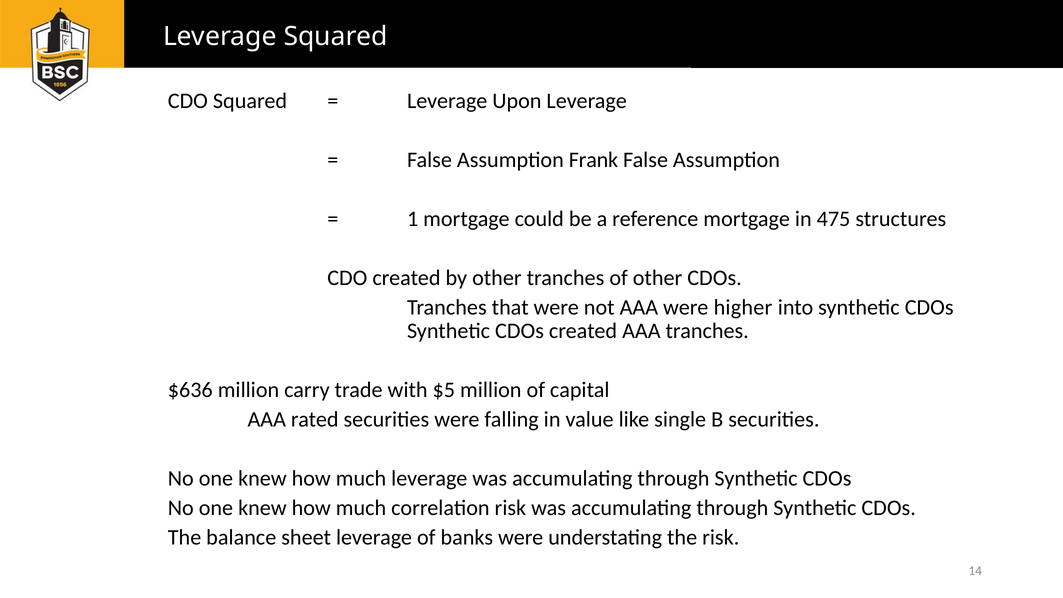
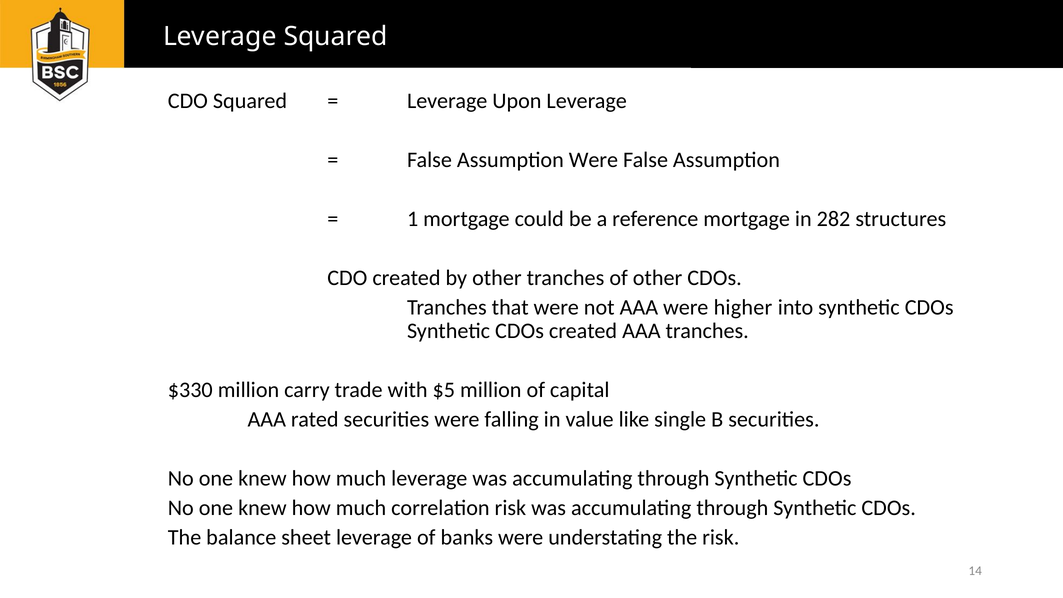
Assumption Frank: Frank -> Were (593, 160)
475: 475 -> 282 (833, 219)
$636: $636 -> $330 (190, 390)
